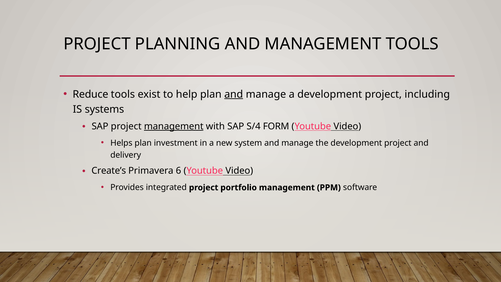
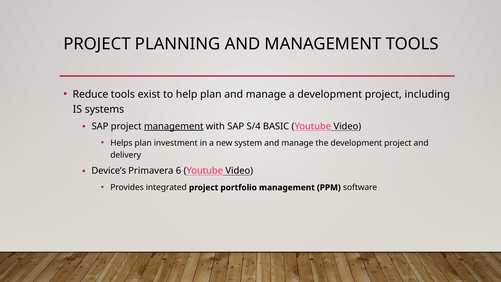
and underline: present -> none (234, 94)
FORM: FORM -> BASIC (276, 126)
Create’s: Create’s -> Device’s (109, 171)
